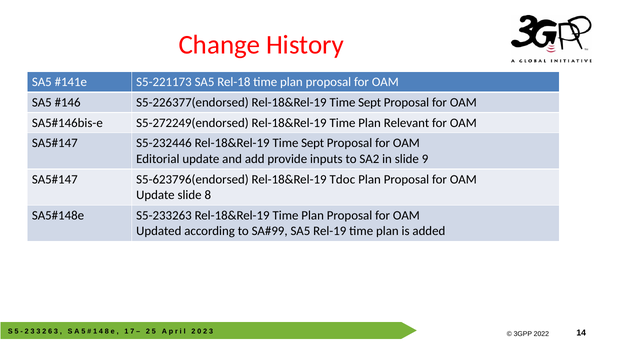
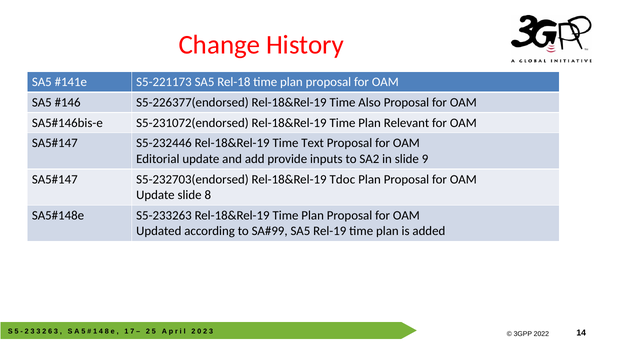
S5-226377(endorsed Rel-18&Rel-19 Time Sept: Sept -> Also (370, 102)
S5-272249(endorsed: S5-272249(endorsed -> S5-231072(endorsed (192, 123)
S5-232446 Rel-18&Rel-19 Time Sept: Sept -> Text (313, 143)
S5-623796(endorsed: S5-623796(endorsed -> S5-232703(endorsed (192, 179)
